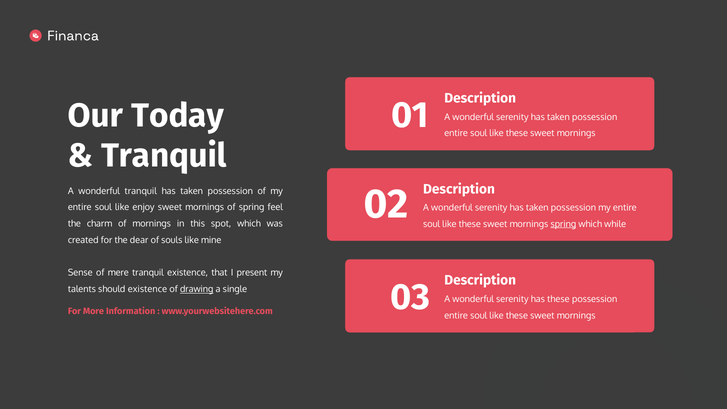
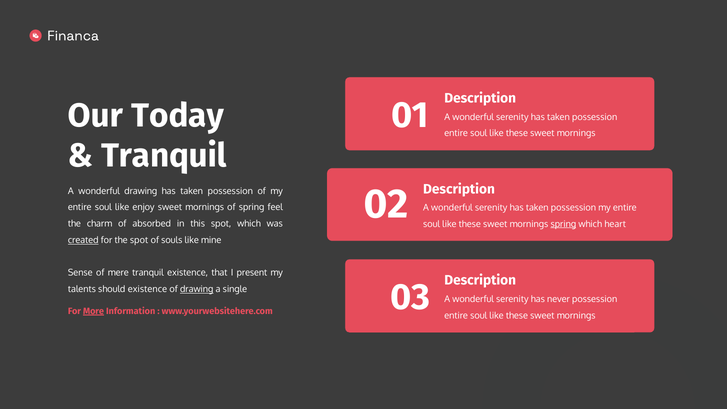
wonderful tranquil: tranquil -> drawing (141, 191)
of mornings: mornings -> absorbed (152, 224)
while: while -> heart (615, 224)
created underline: none -> present (83, 240)
the dear: dear -> spot (139, 240)
has these: these -> never (558, 299)
More underline: none -> present (94, 311)
